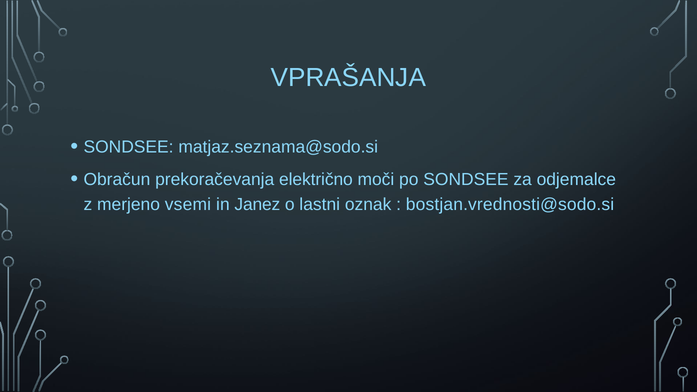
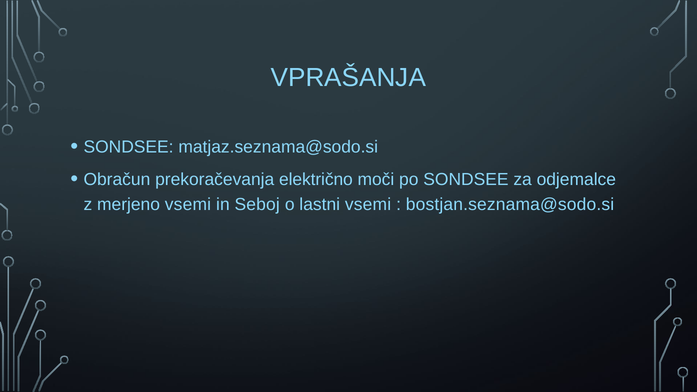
Janez: Janez -> Seboj (257, 205)
lastni oznak: oznak -> vsemi (368, 205)
bostjan.vrednosti@sodo.si: bostjan.vrednosti@sodo.si -> bostjan.seznama@sodo.si (510, 205)
